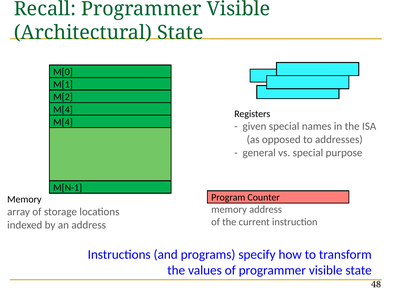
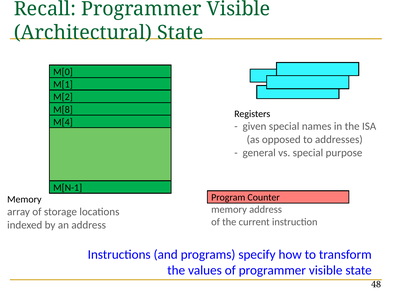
M[4: M[4 -> M[8 (63, 110)
